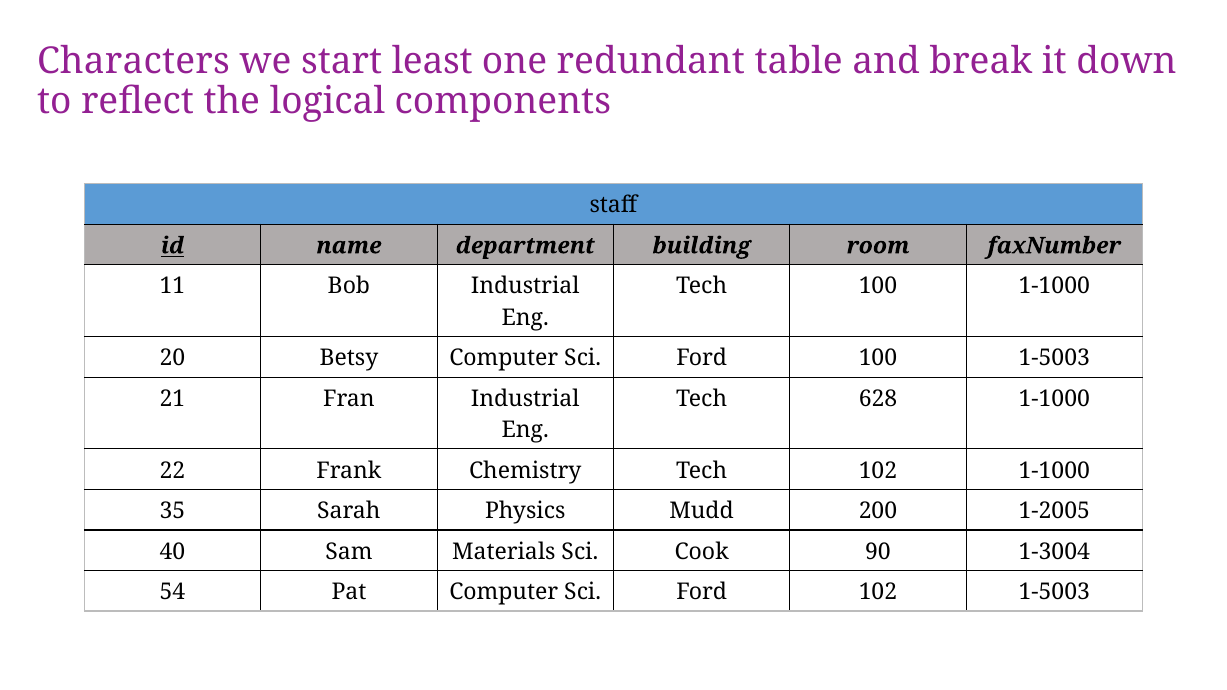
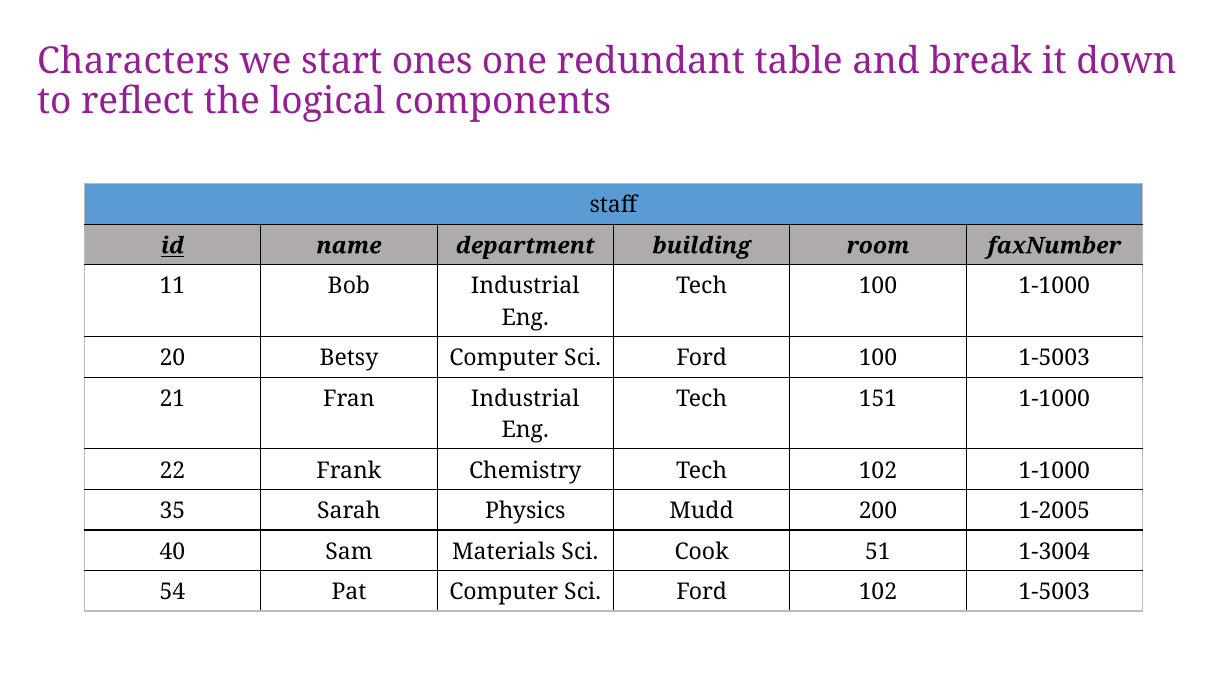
least: least -> ones (432, 62)
628: 628 -> 151 (878, 399)
90: 90 -> 51 (878, 552)
